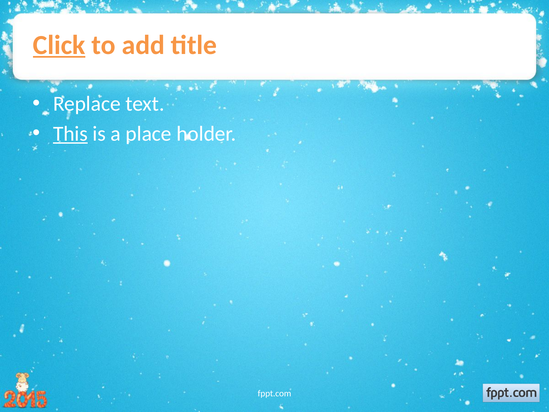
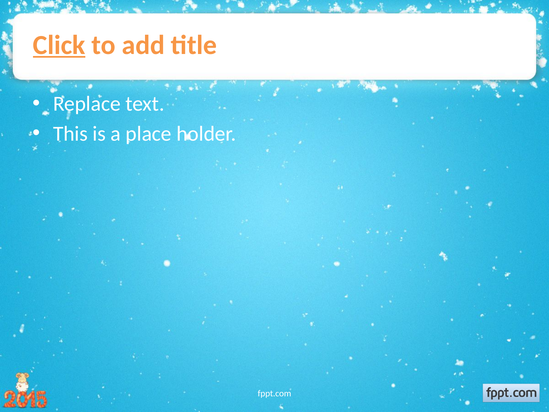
This underline: present -> none (70, 134)
